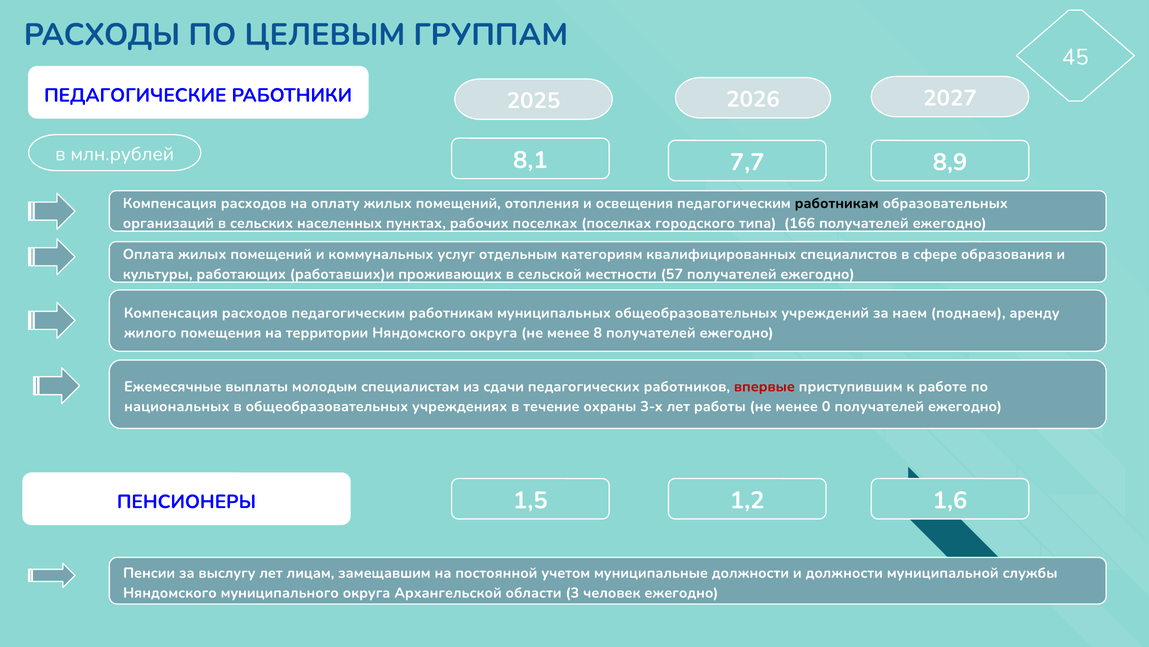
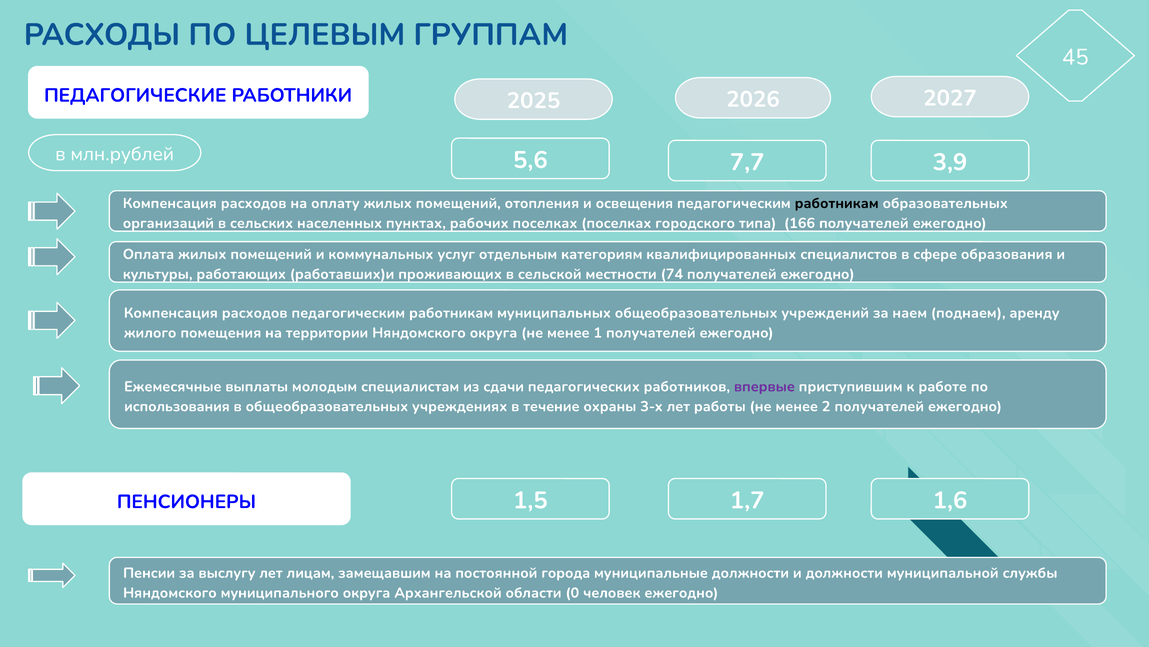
8,1: 8,1 -> 5,6 (530, 160)
8,9: 8,9 -> 3,9 (950, 162)
57: 57 -> 74 (672, 274)
8: 8 -> 1 (598, 332)
впервые colour: red -> purple (764, 386)
национальных: национальных -> использования (177, 406)
0: 0 -> 2 (826, 406)
1,2: 1,2 -> 1,7 (747, 500)
учетом: учетом -> города (566, 572)
3: 3 -> 0 (572, 592)
